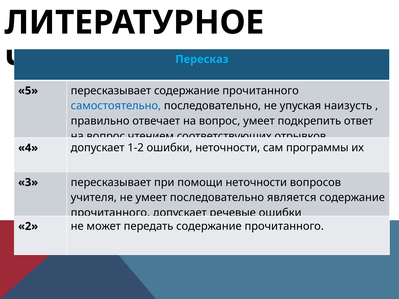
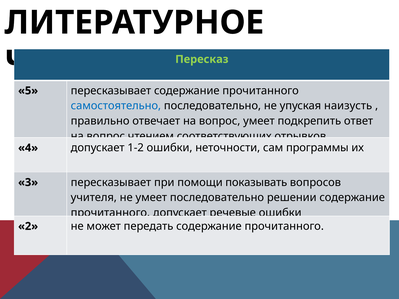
Пересказ colour: light blue -> light green (202, 59)
помощи неточности: неточности -> показывать (256, 183)
является: является -> решении (292, 198)
